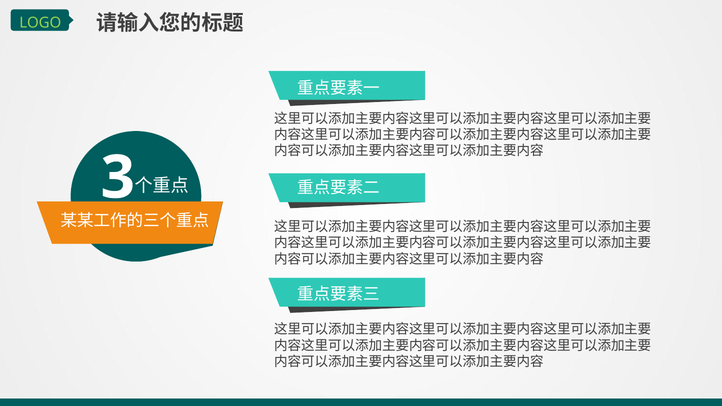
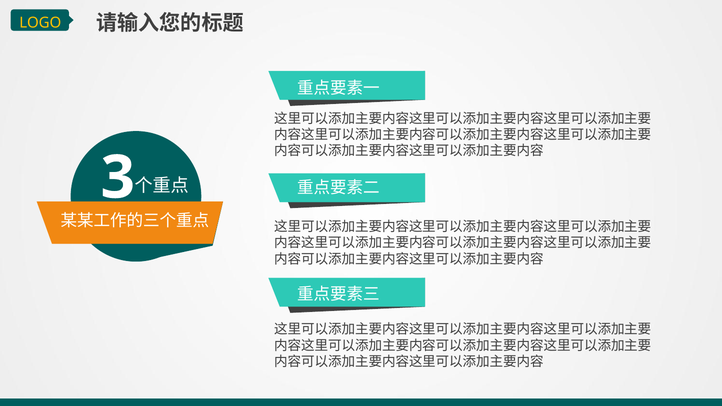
LOGO colour: light green -> yellow (40, 23)
